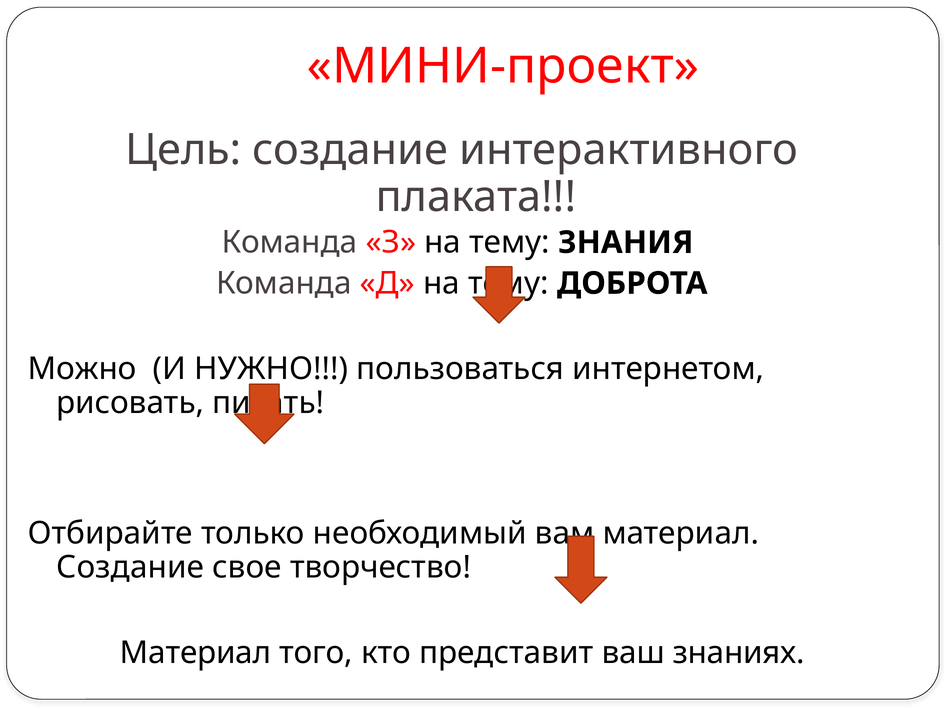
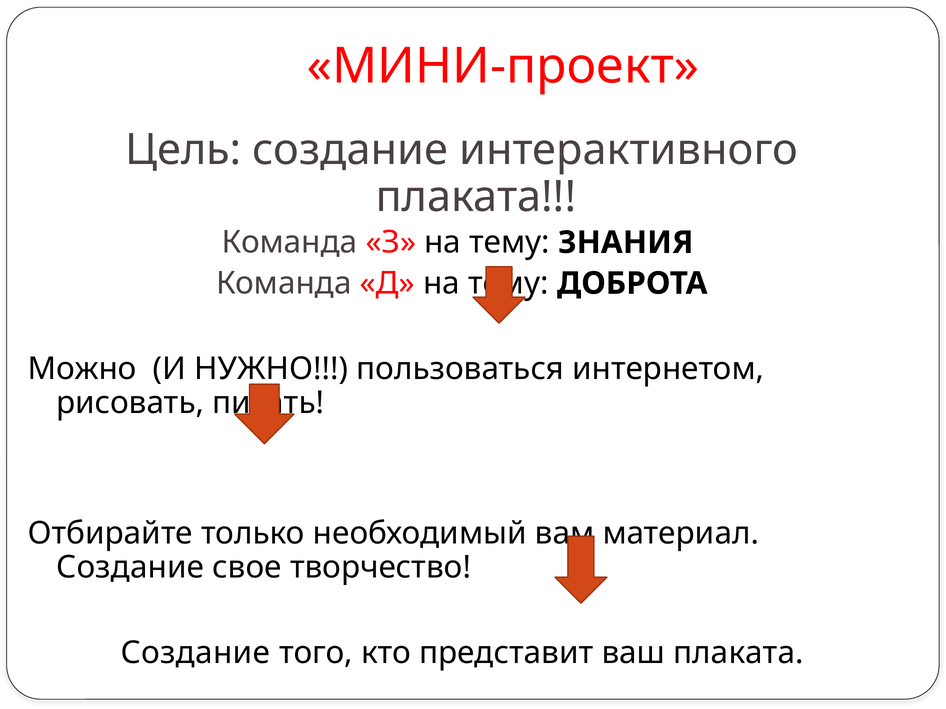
Материал: Материал -> Создание (195, 653)
ваш знаниях: знаниях -> плаката (738, 653)
